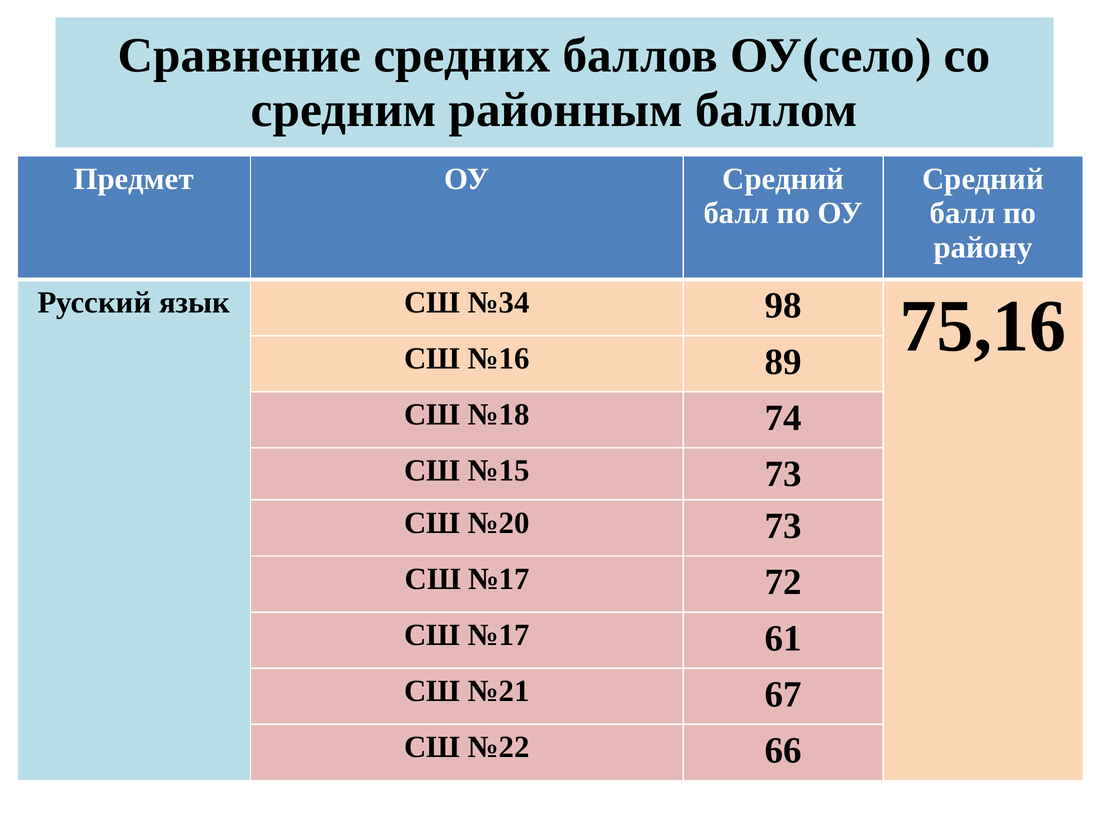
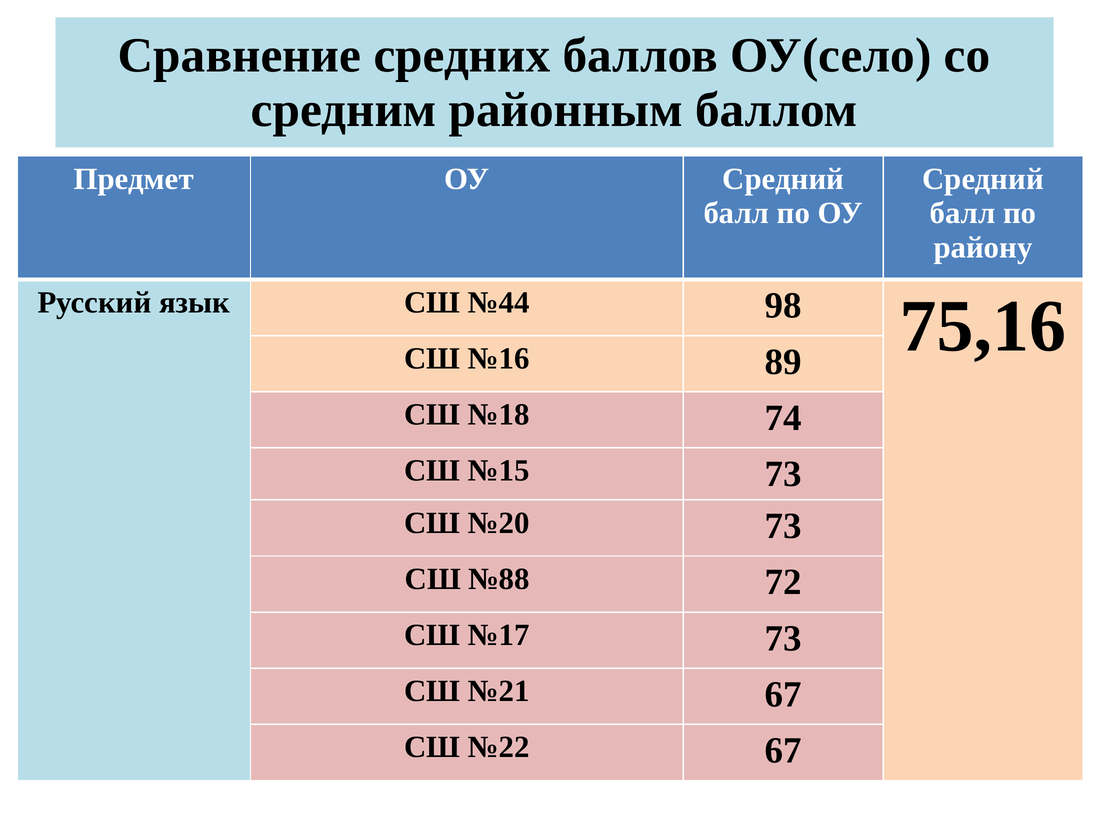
№34: №34 -> №44 (499, 302)
№17: №17 -> №88 (499, 579)
№17 61: 61 -> 73 (783, 638)
№22 66: 66 -> 67 (783, 750)
